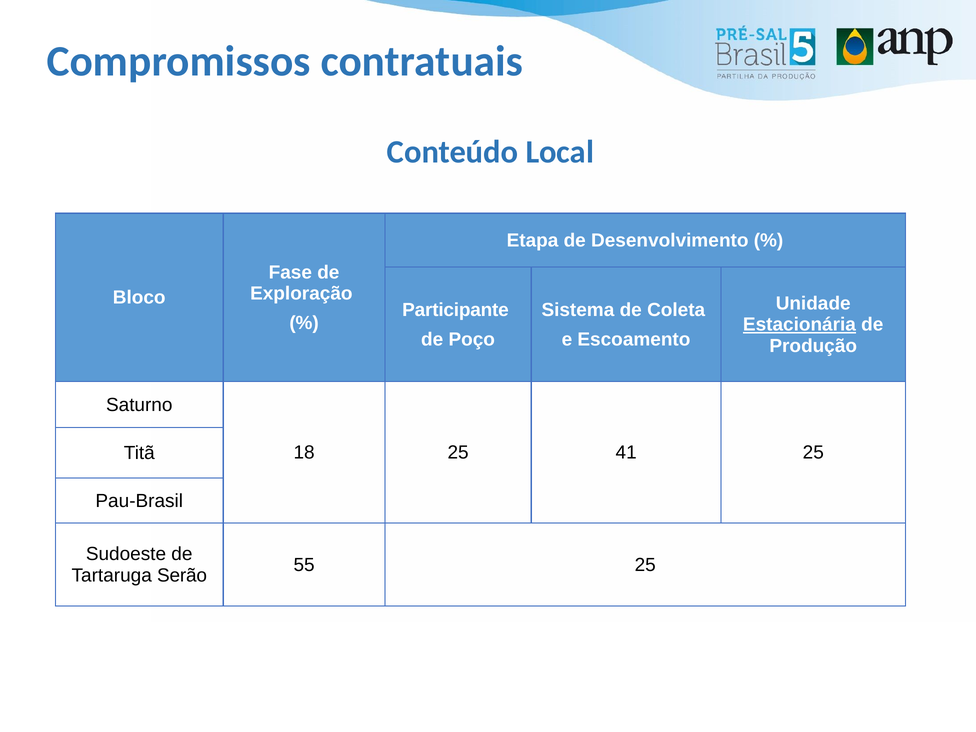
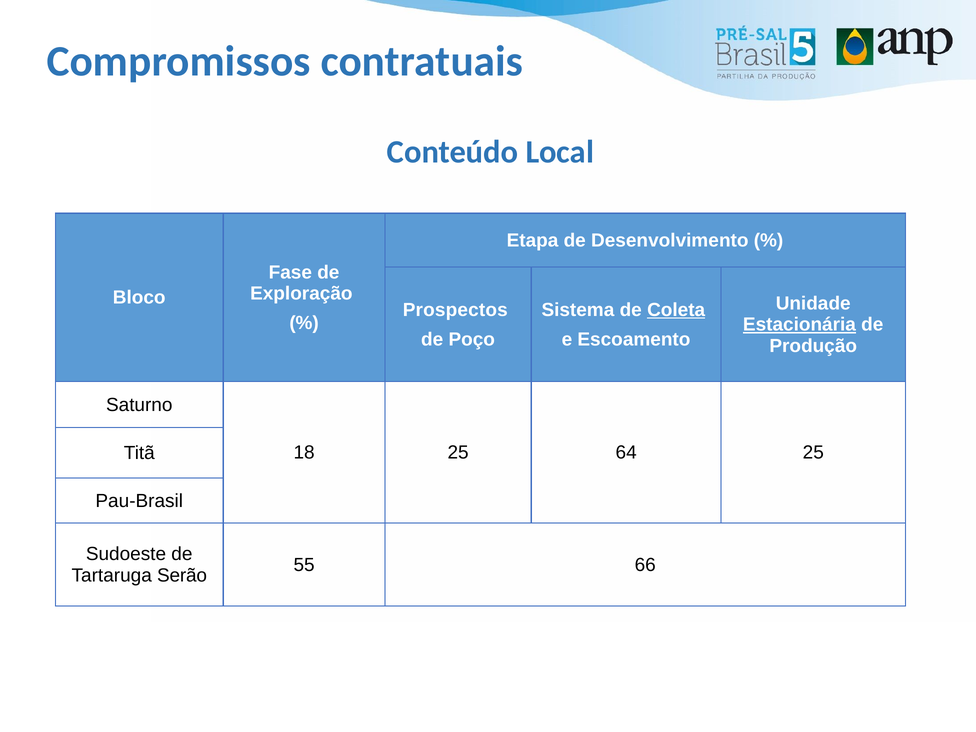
Participante: Participante -> Prospectos (455, 310)
Coleta underline: none -> present (676, 310)
41: 41 -> 64 (626, 453)
55 25: 25 -> 66 (645, 565)
